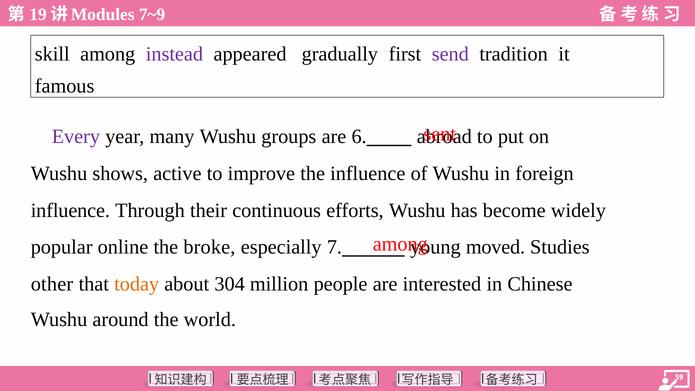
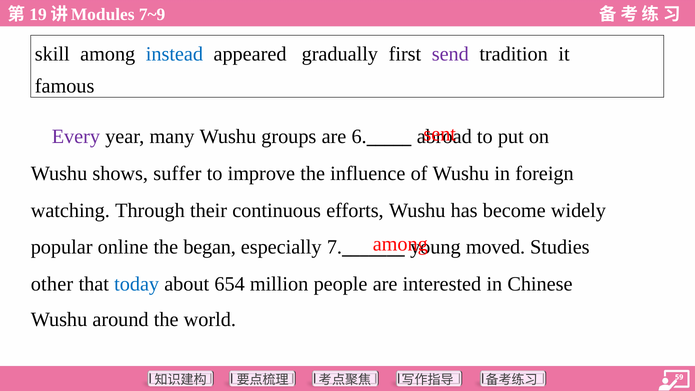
instead colour: purple -> blue (174, 54)
active: active -> suffer (177, 173)
influence: influence -> watching (70, 210)
broke: broke -> began (210, 247)
today colour: orange -> blue (137, 284)
304: 304 -> 654 (230, 284)
